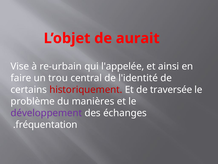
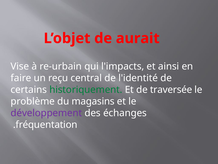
l'appelée: l'appelée -> l'impacts (123, 66)
trou: trou -> reçu (58, 78)
historiquement colour: red -> green (86, 89)
manières: manières -> magasins (93, 101)
